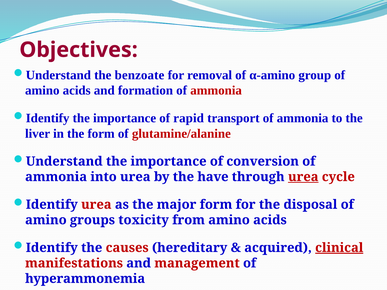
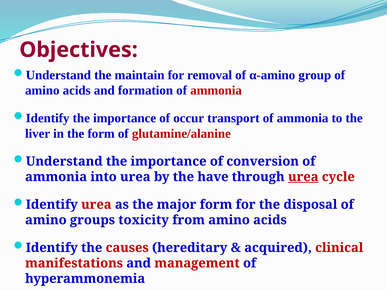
benzoate: benzoate -> maintain (140, 75)
rapid: rapid -> occur (189, 118)
clinical underline: present -> none (339, 248)
